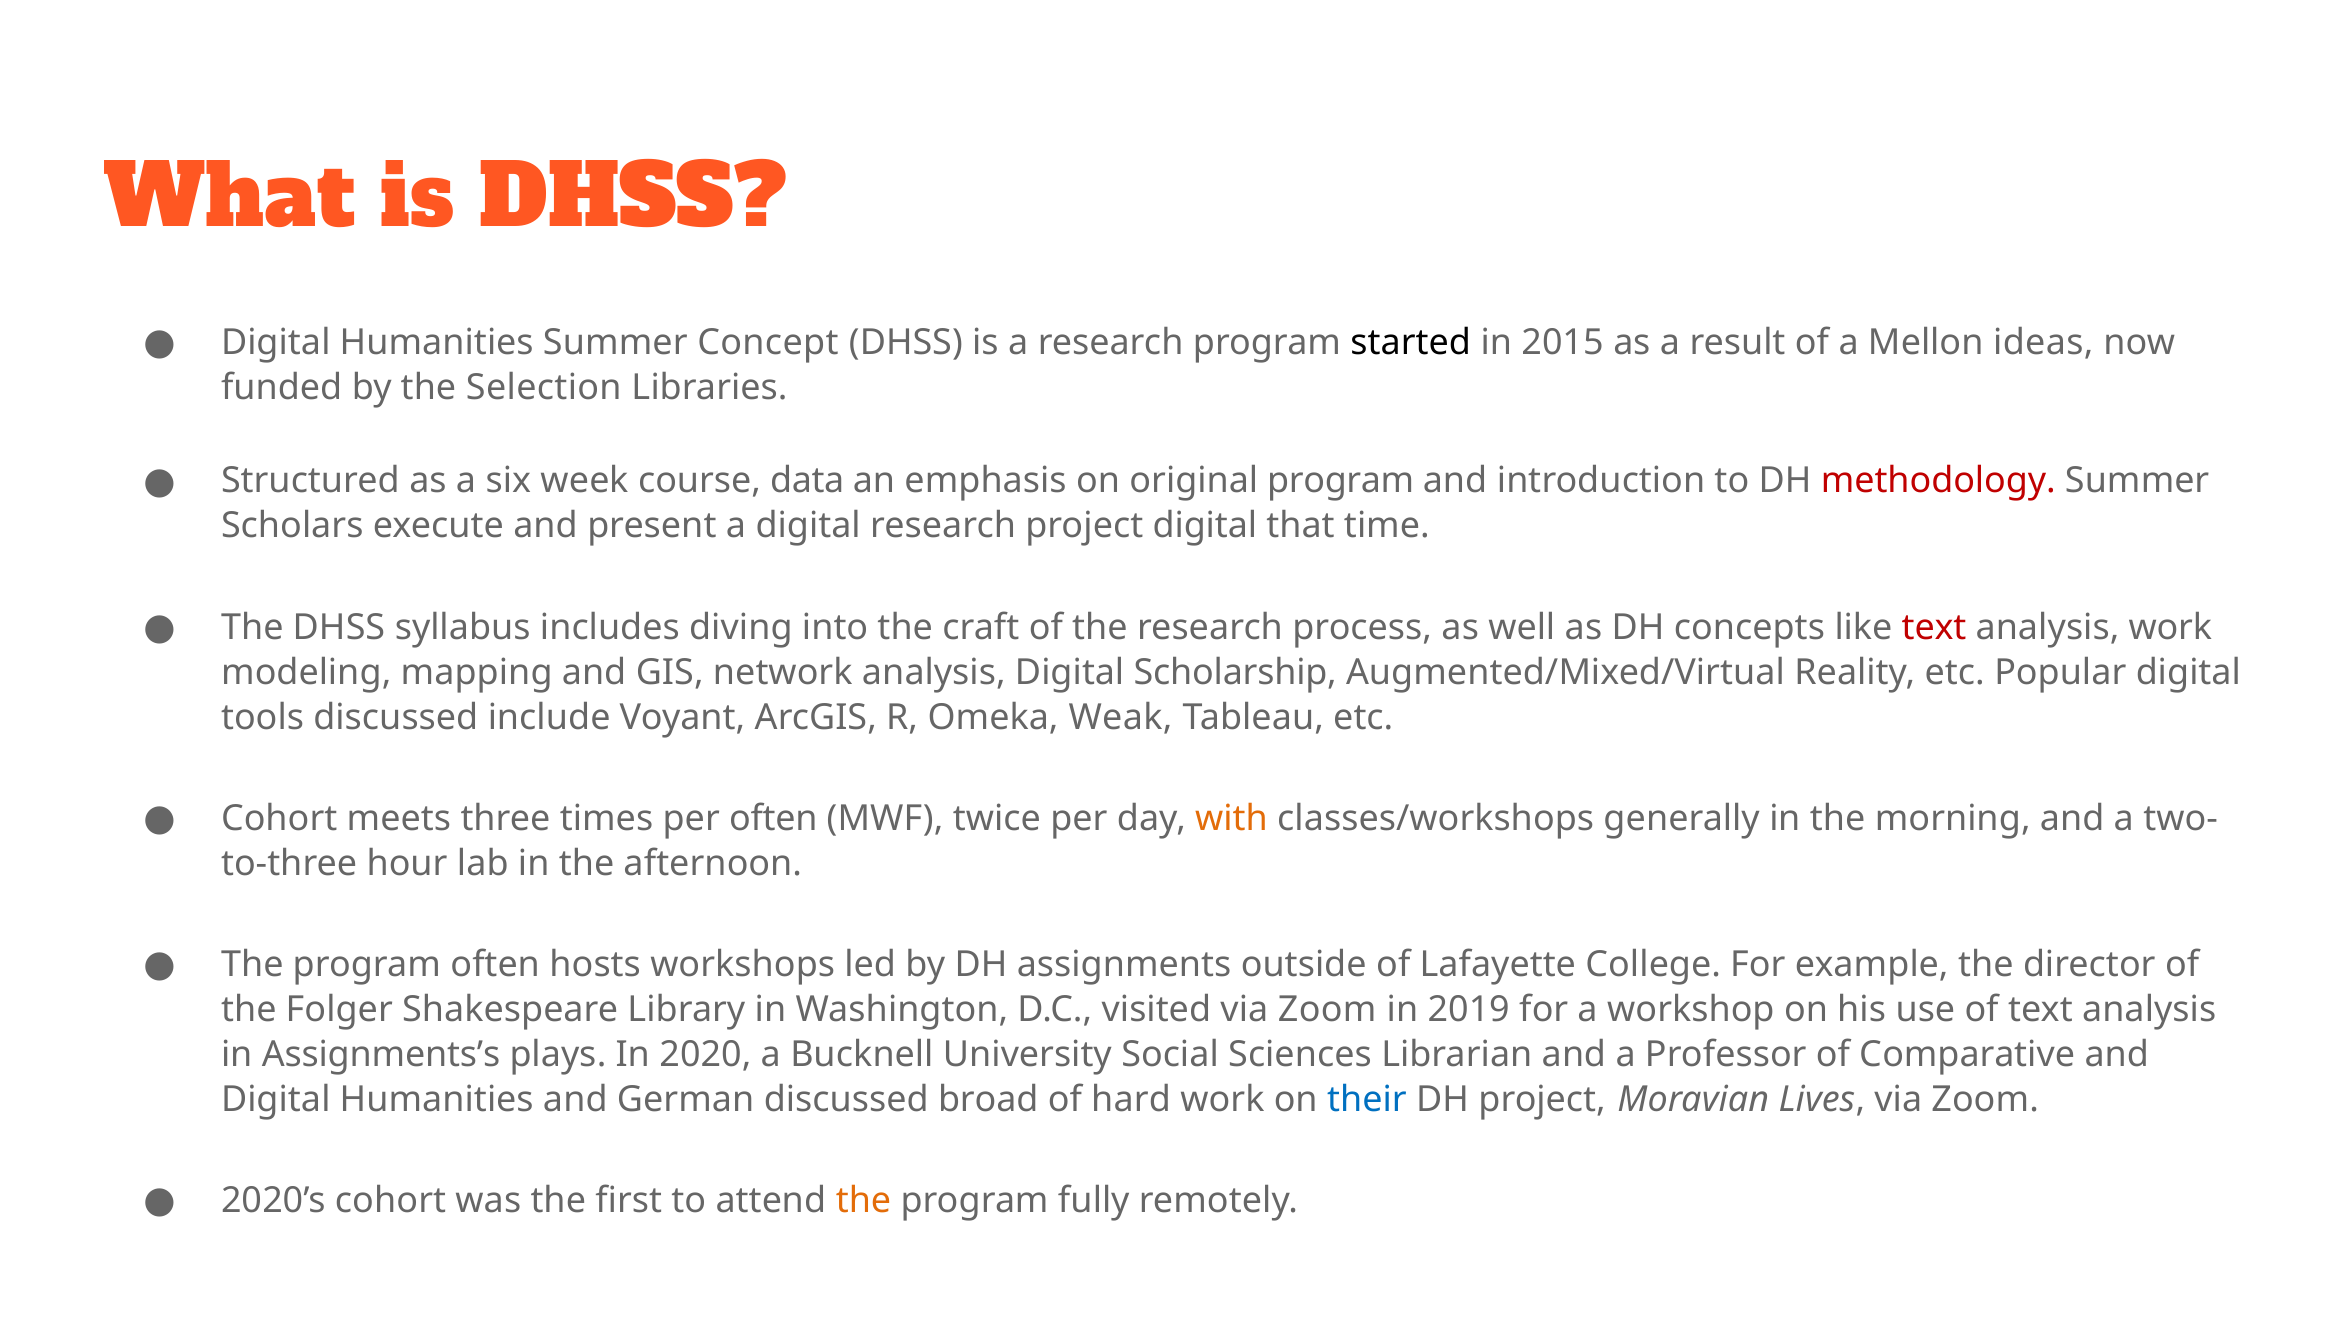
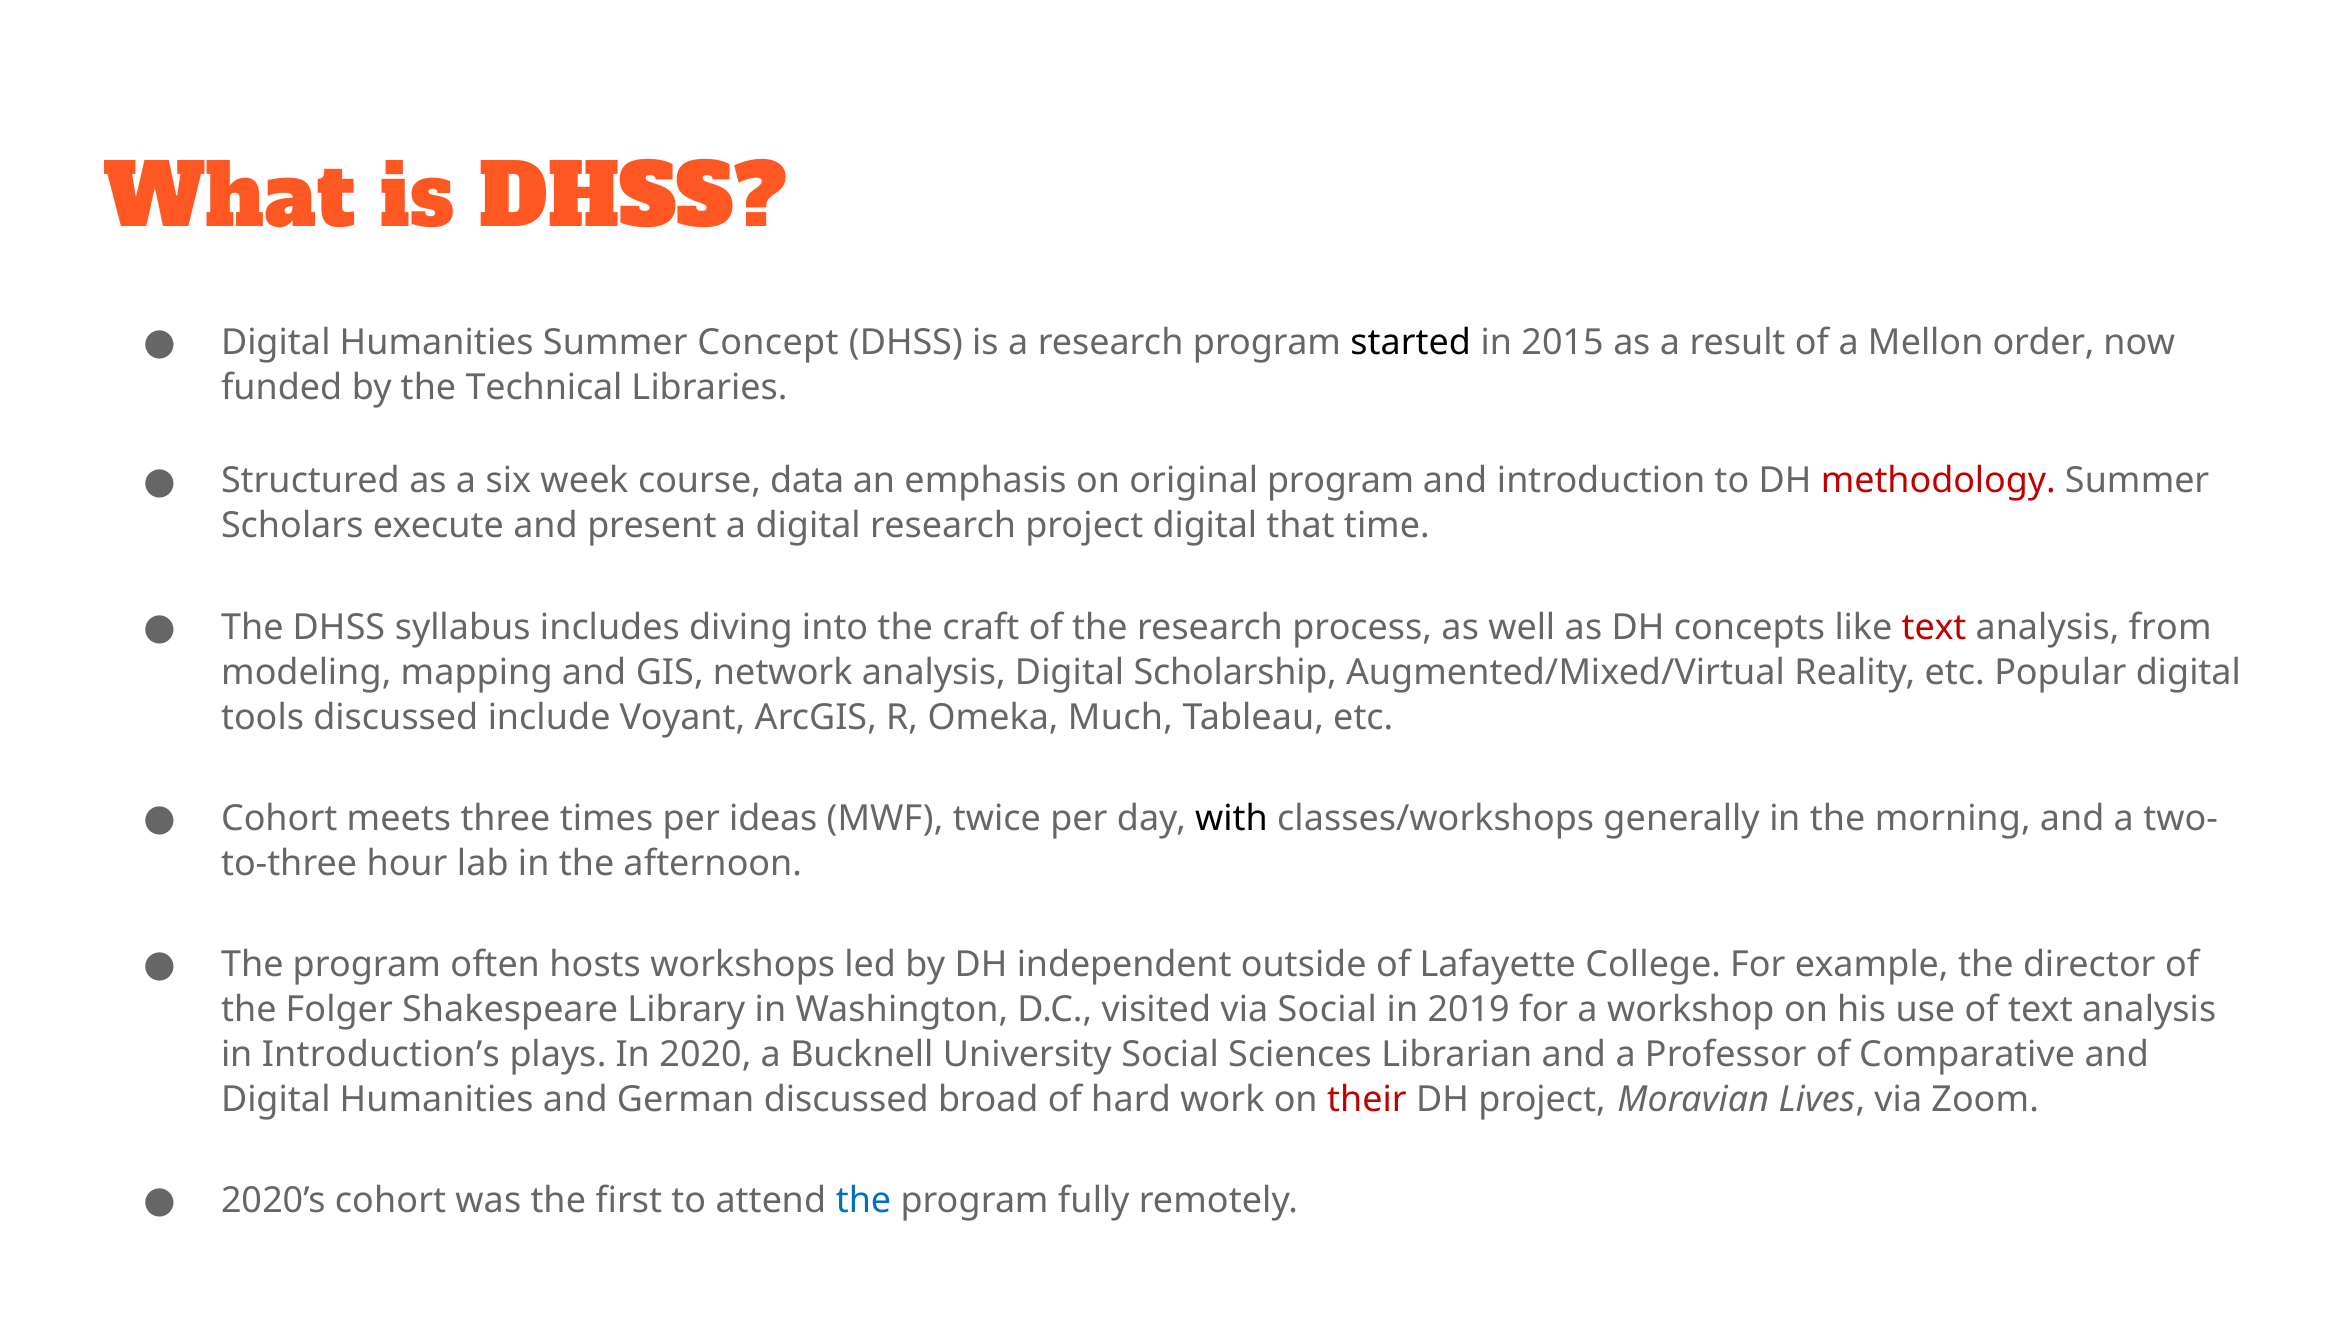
ideas: ideas -> order (2044, 342)
Selection: Selection -> Technical (544, 387)
analysis work: work -> from (2170, 627)
Weak: Weak -> Much (1121, 717)
per often: often -> ideas (773, 818)
with colour: orange -> black (1231, 818)
assignments: assignments -> independent (1124, 965)
visited via Zoom: Zoom -> Social (1327, 1010)
Assignments’s: Assignments’s -> Introduction’s (381, 1055)
their colour: blue -> red (1367, 1100)
the colour: orange -> blue (863, 1201)
